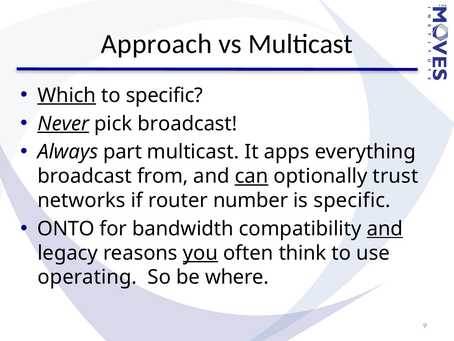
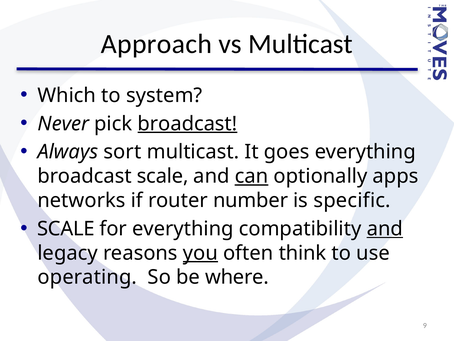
Which underline: present -> none (67, 95)
to specific: specific -> system (164, 95)
Never underline: present -> none (63, 123)
broadcast underline: none -> present (187, 123)
part: part -> sort (122, 152)
apps: apps -> goes (287, 152)
broadcast from: from -> scale (163, 176)
trust: trust -> apps (396, 176)
ONTO: ONTO -> SCALE (66, 228)
for bandwidth: bandwidth -> everything (183, 228)
